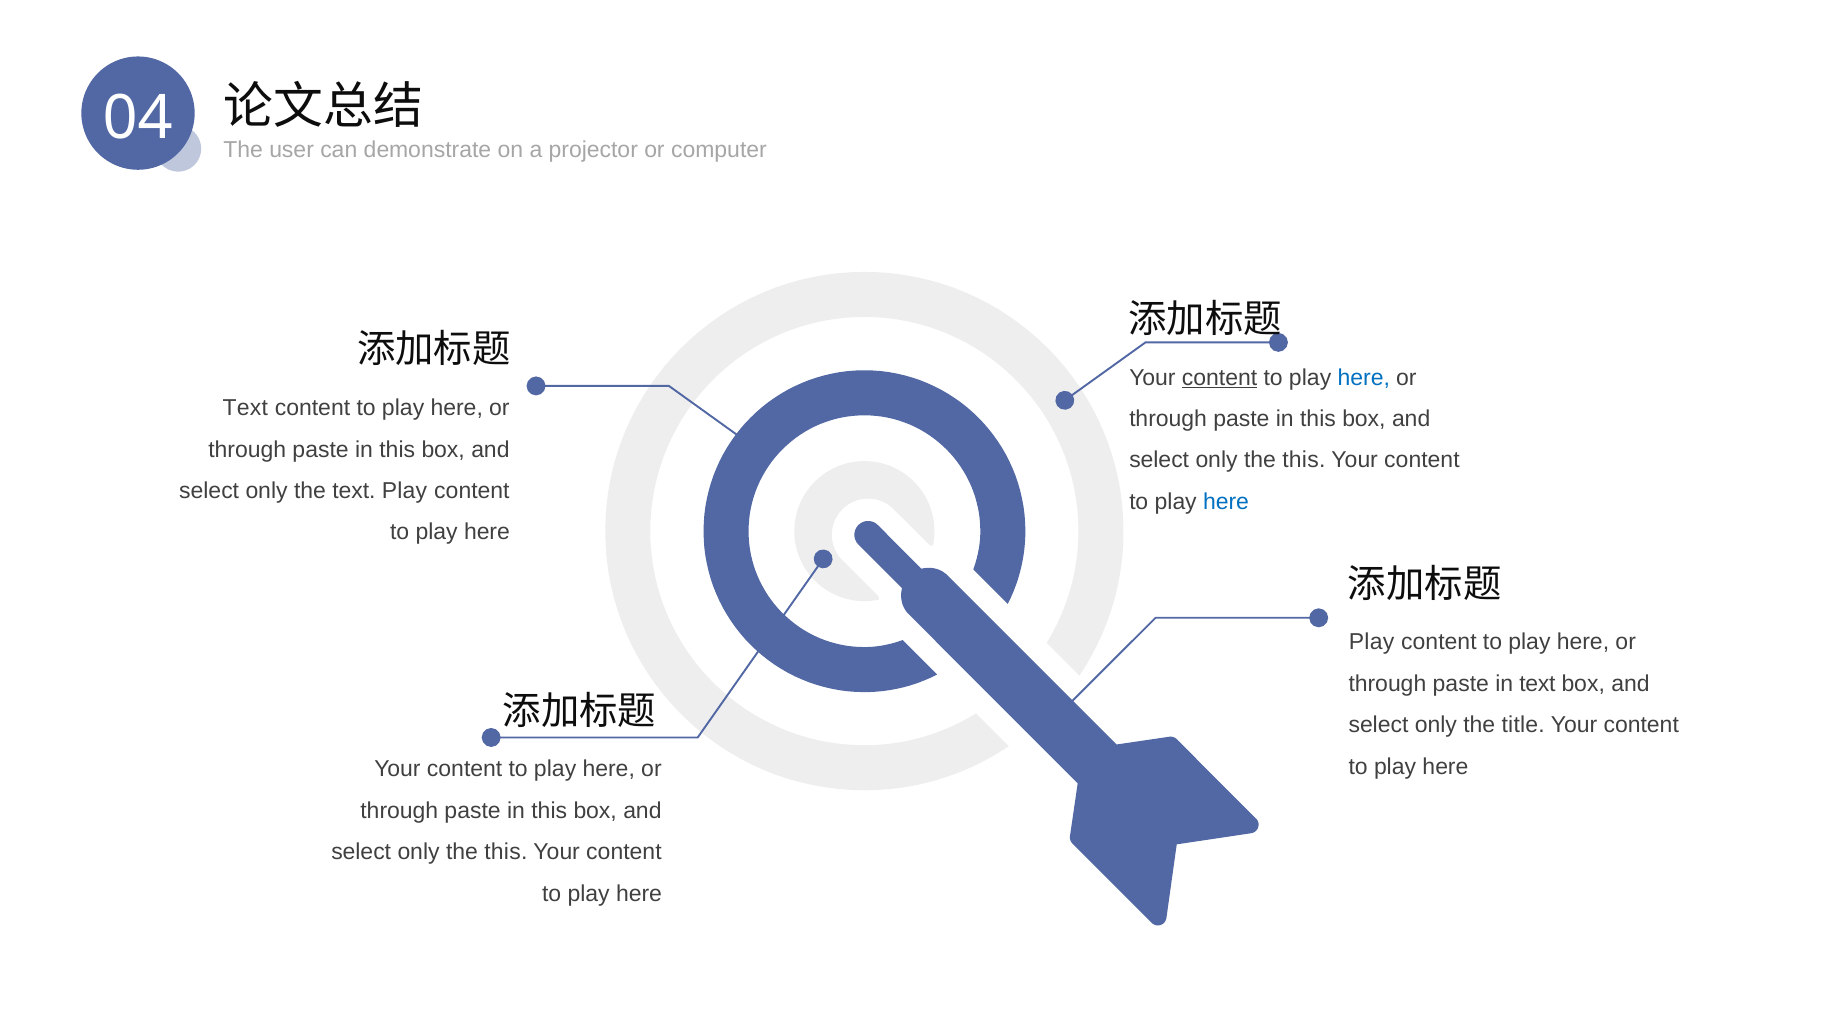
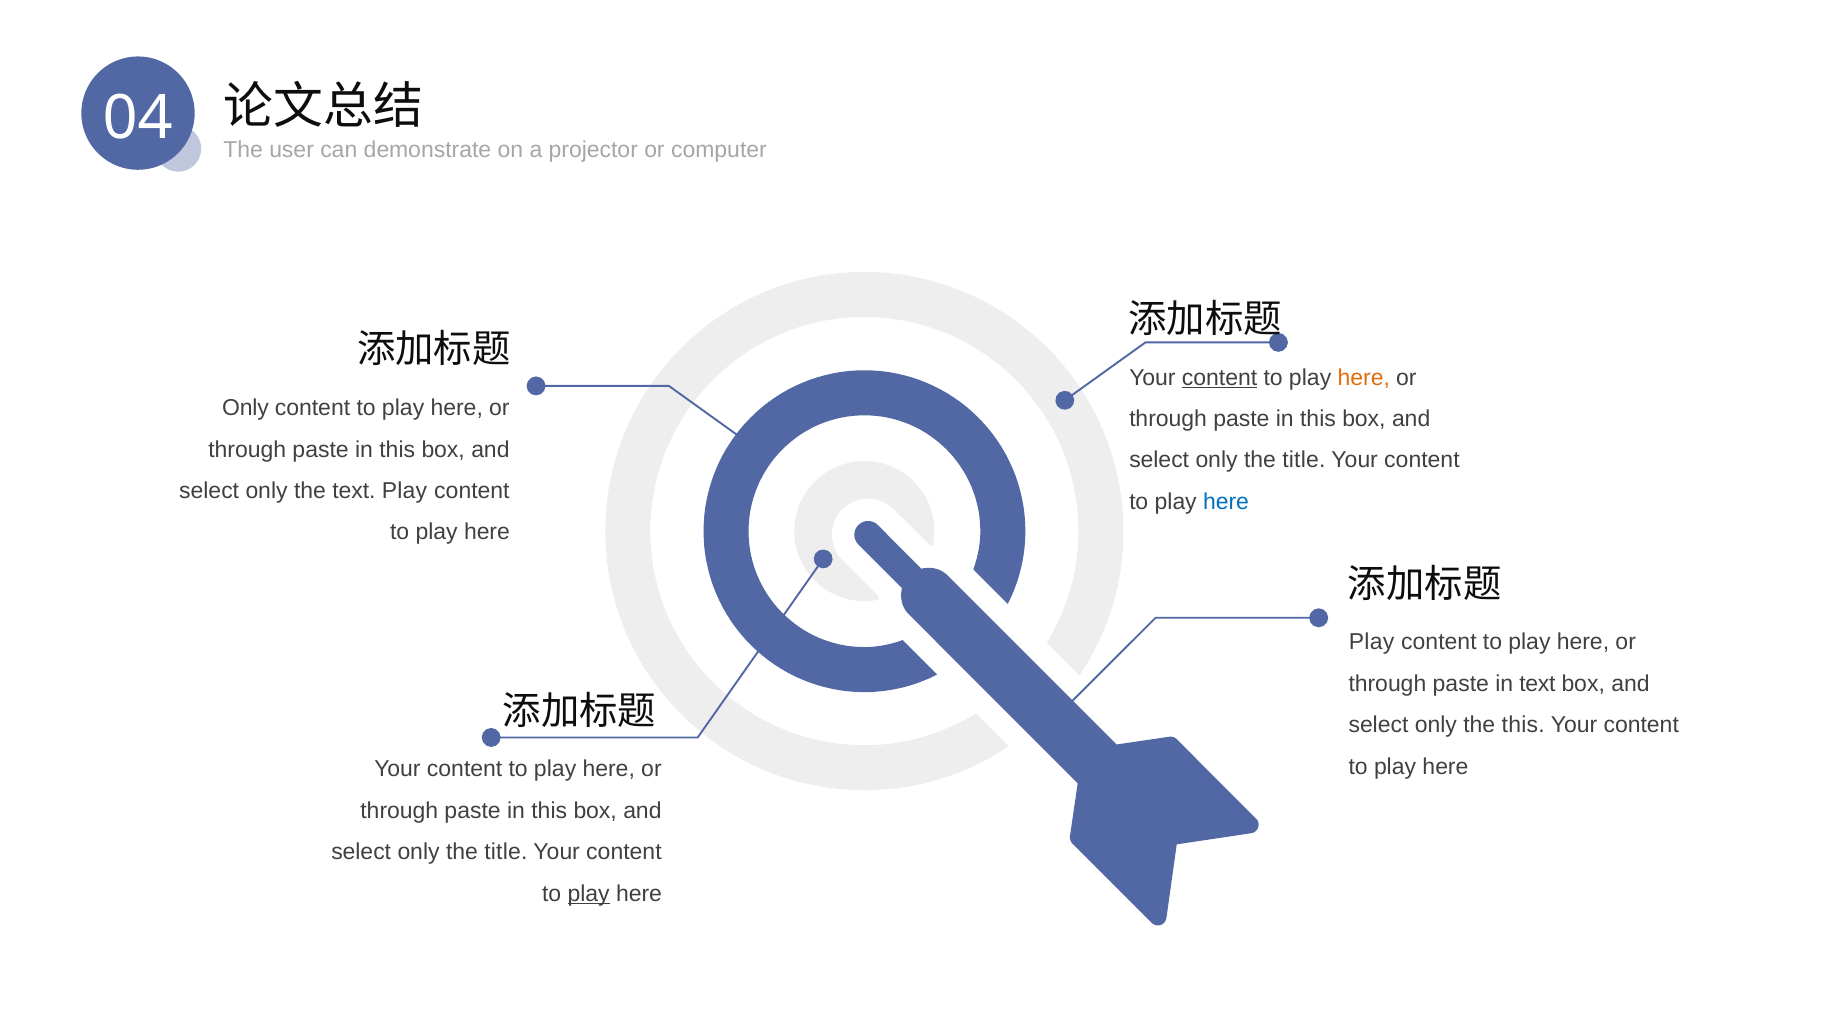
here colour: blue -> orange (1364, 377)
Text: Text -> Only (245, 408)
this: this -> title (1304, 460)
the title: title -> this (1523, 725)
this: this -> title (506, 852)
play underline: none -> present (589, 893)
